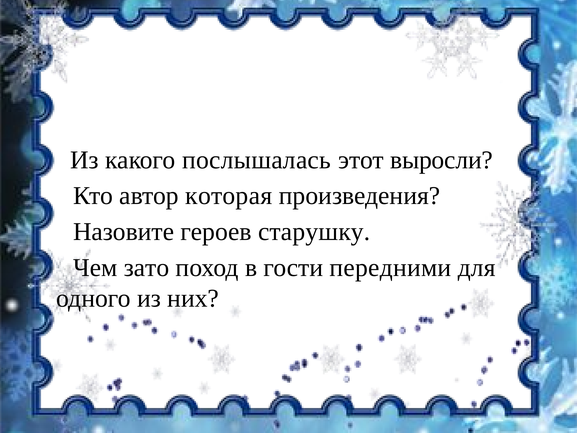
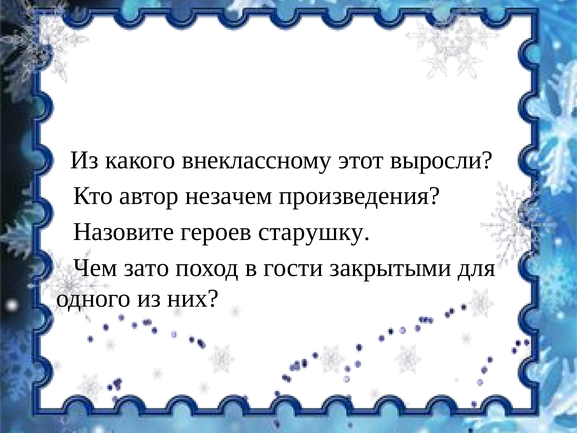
послышалась: послышалась -> внеклассному (257, 160)
которая: которая -> незачем (229, 196)
передними: передними -> закрытыми (391, 268)
